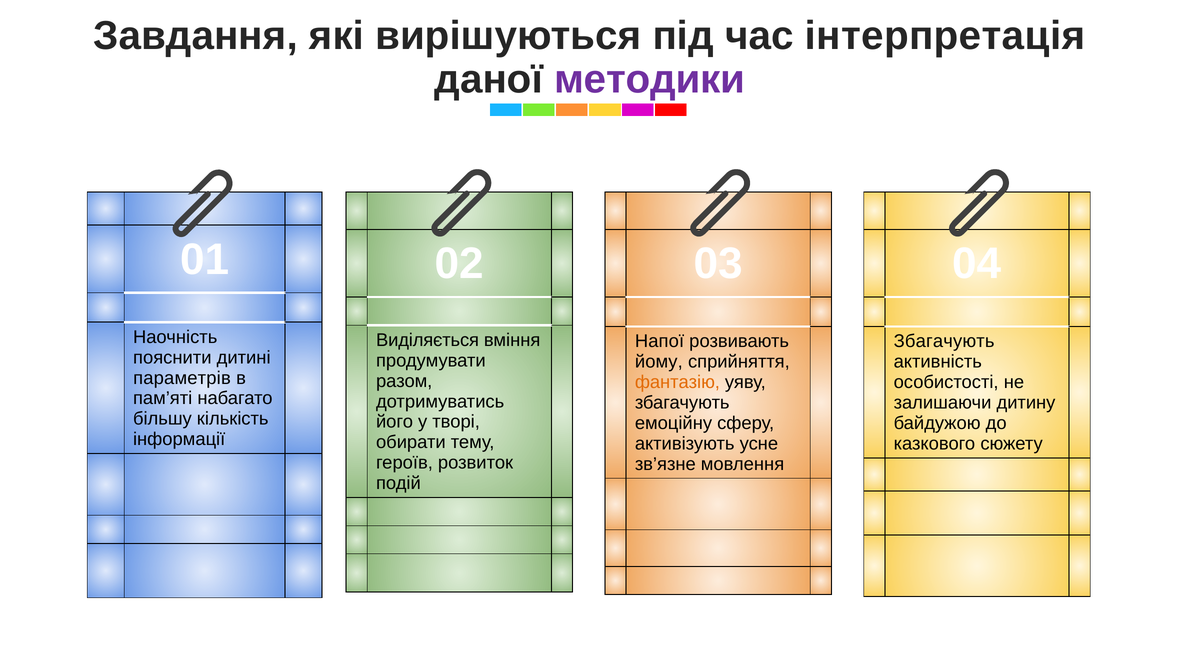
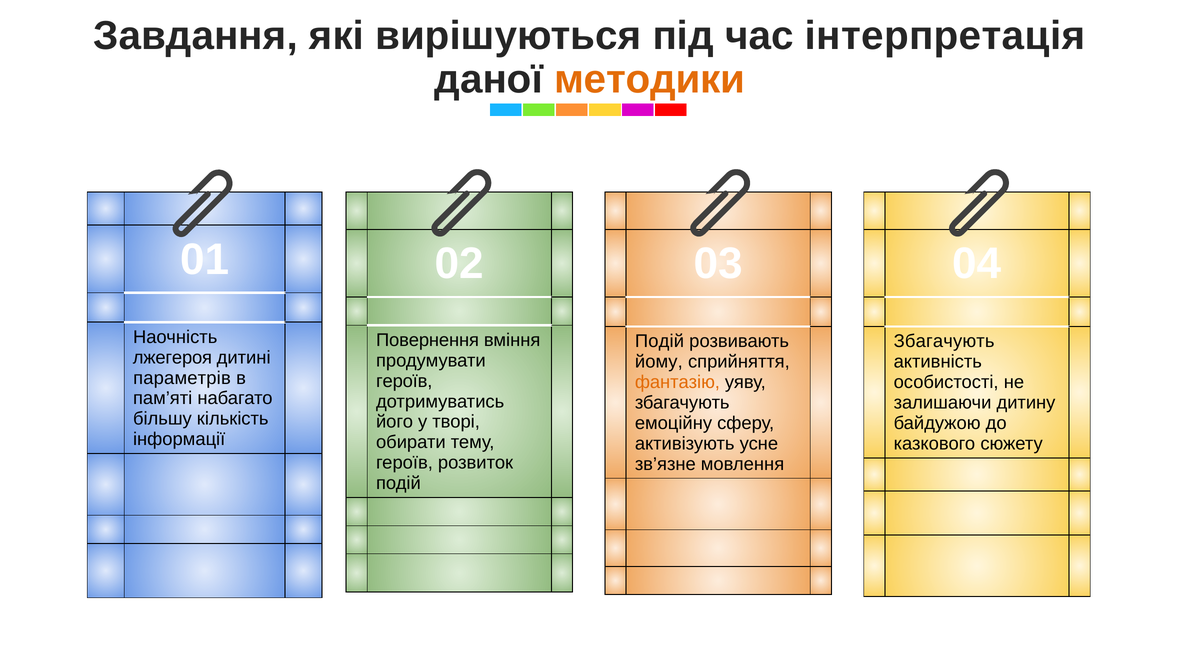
методики colour: purple -> orange (650, 80)
Виділяється: Виділяється -> Повернення (428, 340)
Напої: Напої -> Подій (659, 341)
пояснити: пояснити -> лжегероя (172, 358)
разом: разом -> героїв (404, 381)
